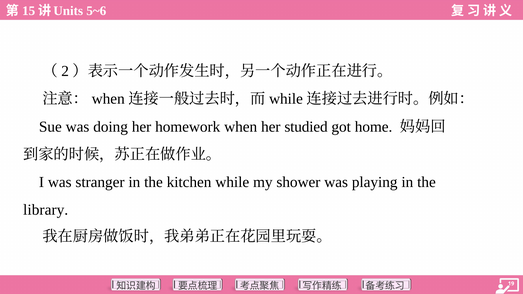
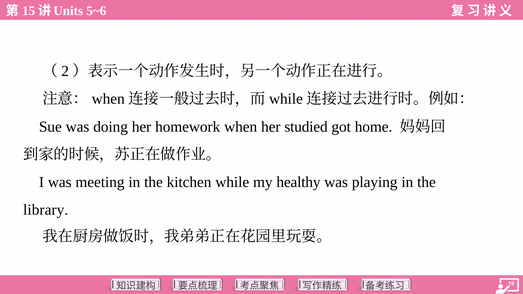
stranger: stranger -> meeting (100, 182)
shower: shower -> healthy (298, 182)
